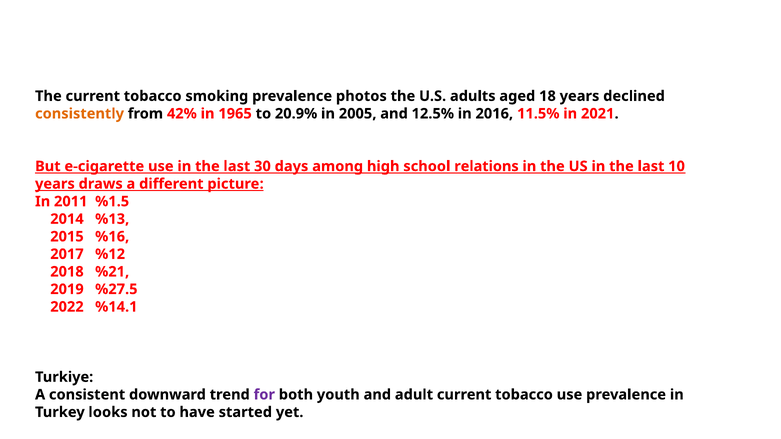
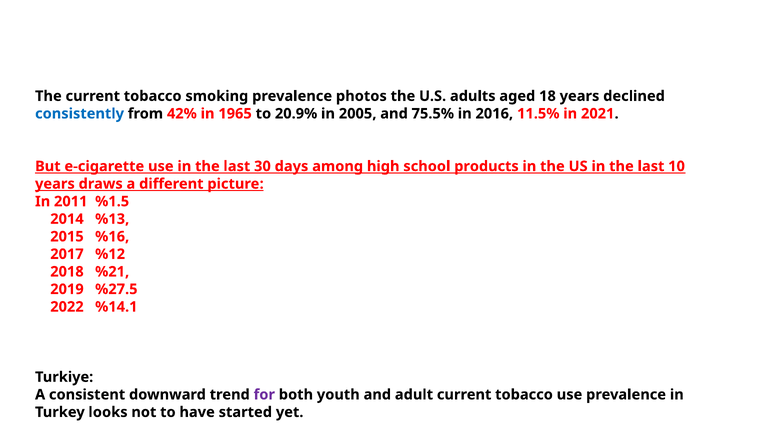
consistently colour: orange -> blue (80, 114)
12.5%: 12.5% -> 75.5% (433, 114)
relations: relations -> products (486, 166)
